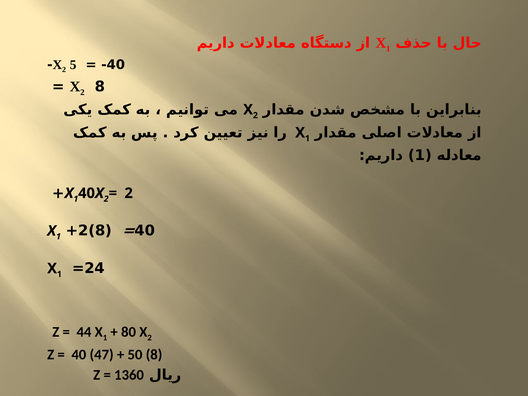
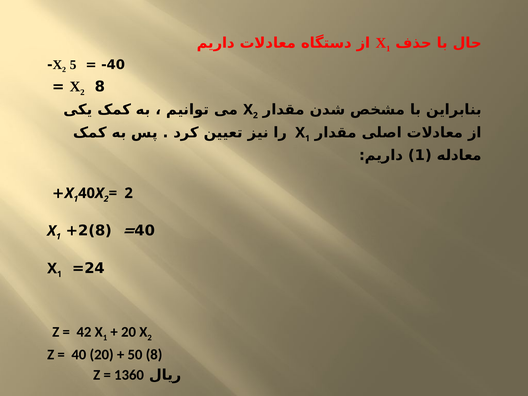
44: 44 -> 42 (84, 332)
80: 80 -> 20 (129, 332)
40 47: 47 -> 20 (102, 355)
